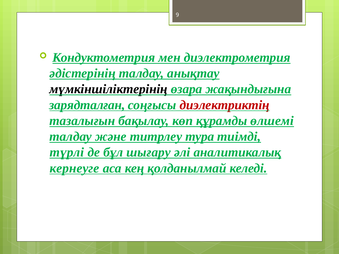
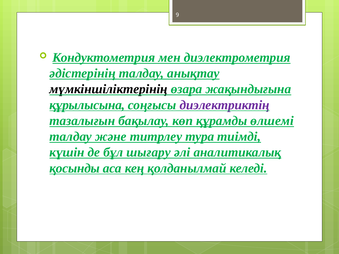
зарядталған: зарядталған -> құрылысына (87, 105)
диэлектриктің colour: red -> purple (225, 105)
түрлі: түрлі -> күшін (67, 153)
кернеуге: кернеуге -> қосынды (75, 168)
